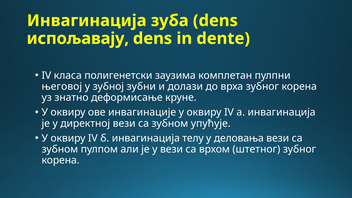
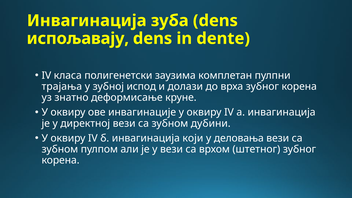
његовој: његовој -> трајања (62, 87)
зубни: зубни -> испод (141, 87)
упућује: упућује -> дубини (211, 123)
телу: телу -> који (193, 138)
